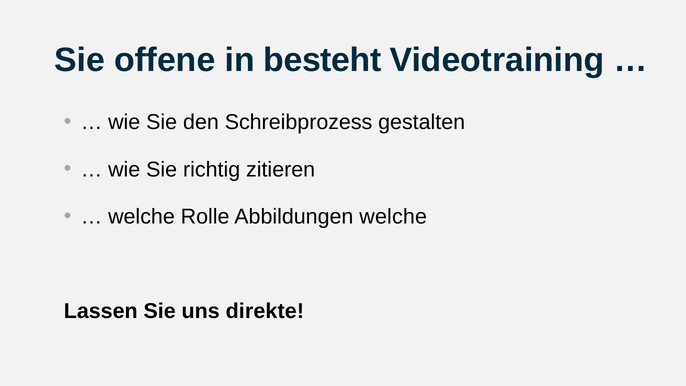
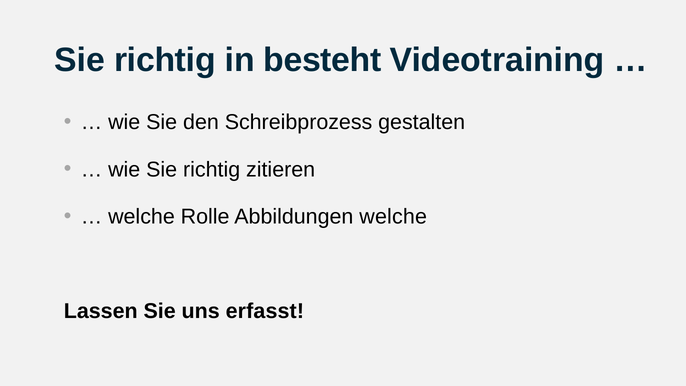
offene: offene -> richtig (165, 60)
direkte: direkte -> erfasst (265, 311)
